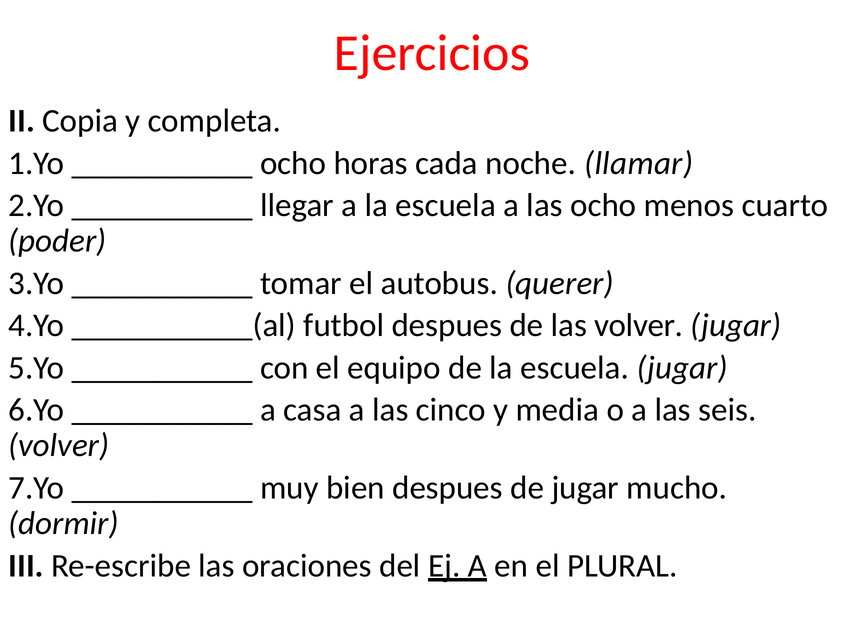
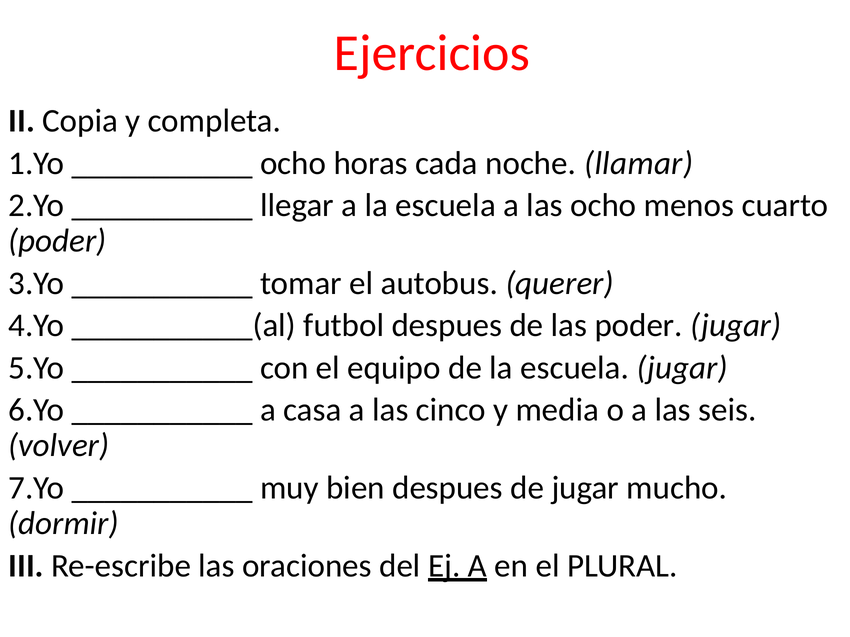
las volver: volver -> poder (639, 326)
